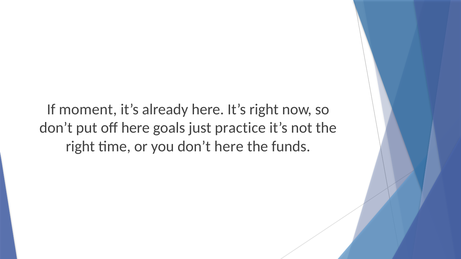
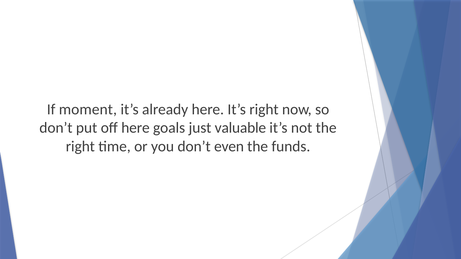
practice: practice -> valuable (240, 128)
don’t here: here -> even (229, 146)
